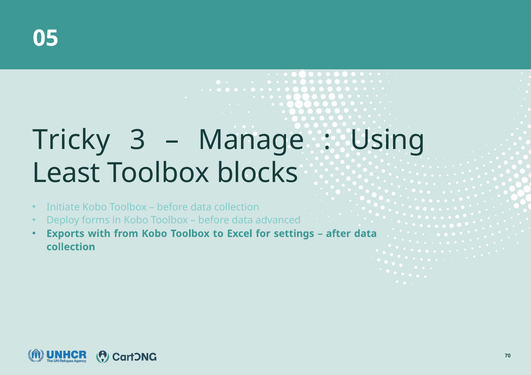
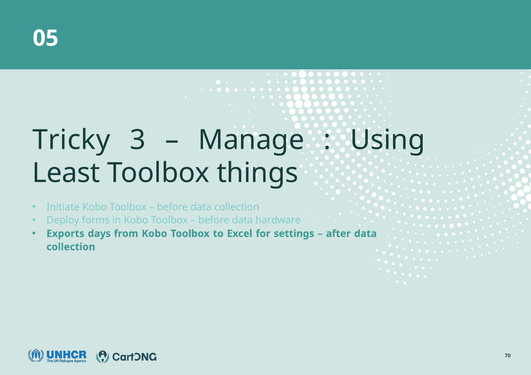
blocks: blocks -> things (257, 173)
advanced: advanced -> hardware (278, 221)
with: with -> days (99, 234)
